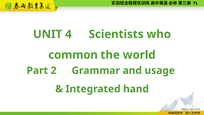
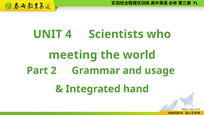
common: common -> meeting (73, 55)
